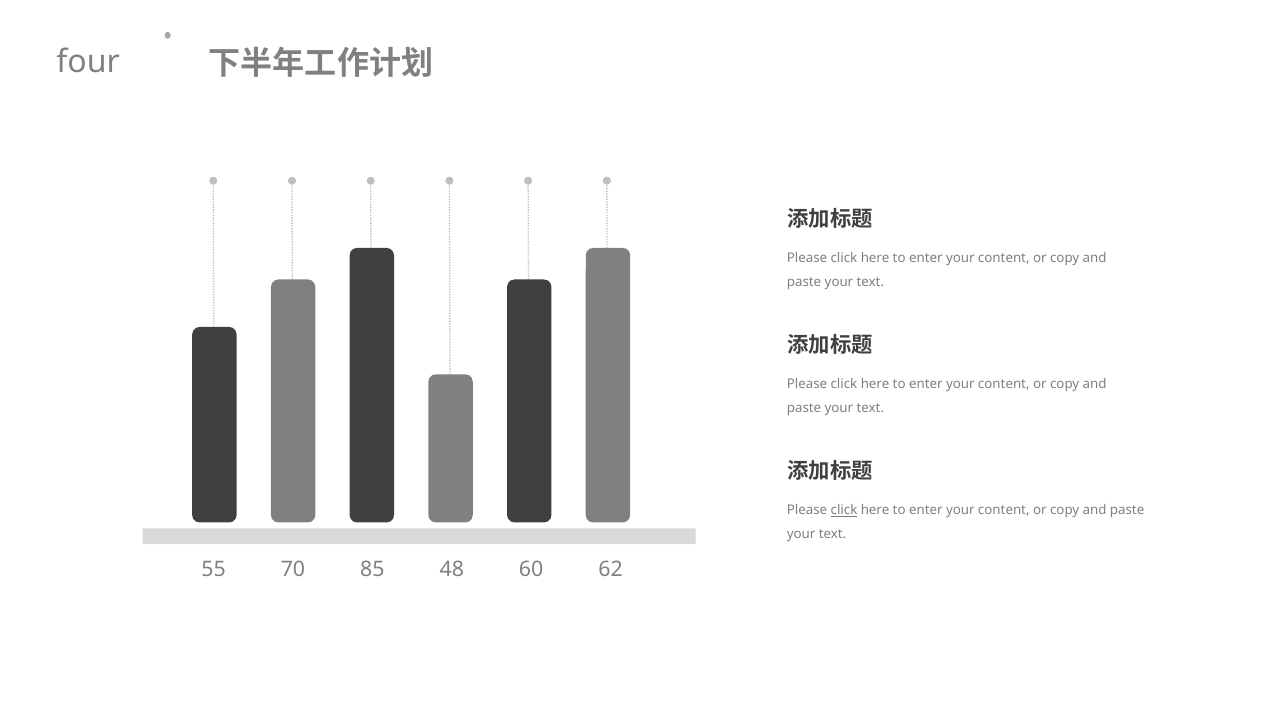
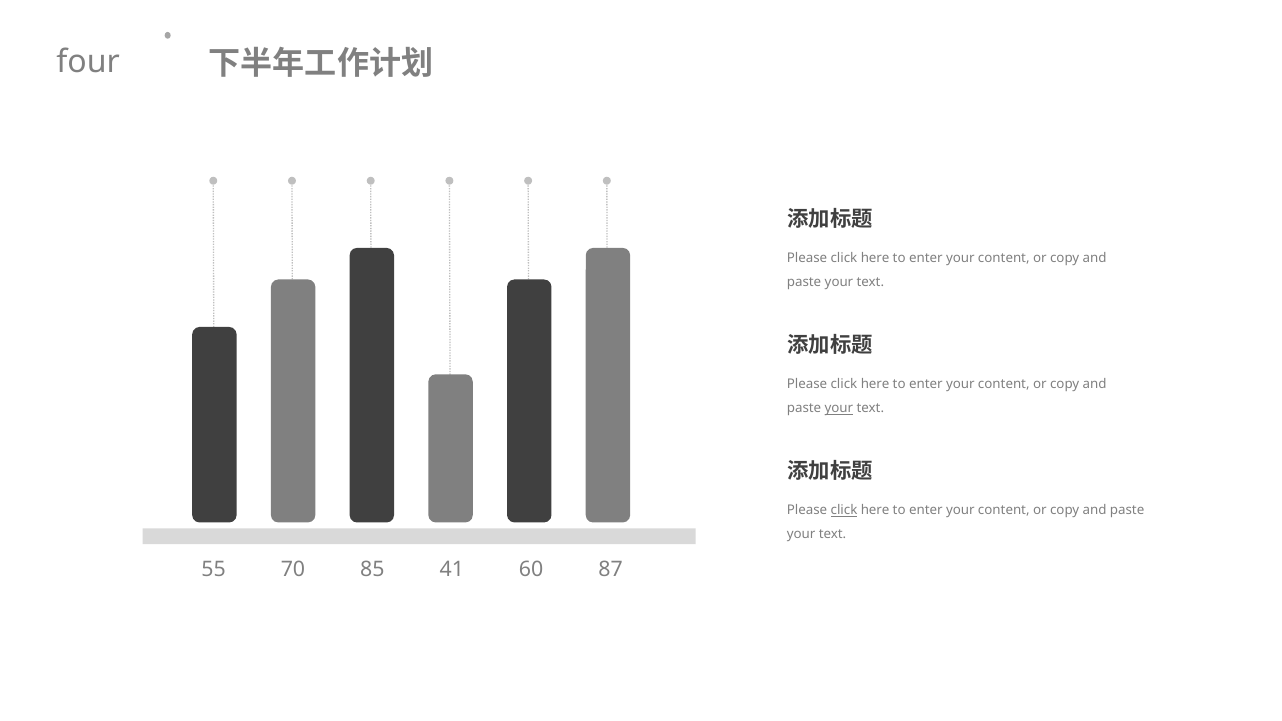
your underline: none -> present (839, 408)
48: 48 -> 41 (452, 570)
62: 62 -> 87 (611, 570)
